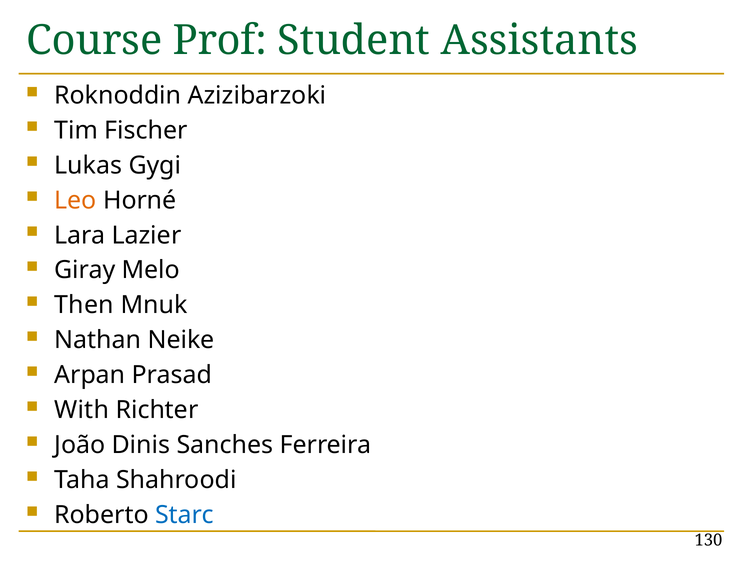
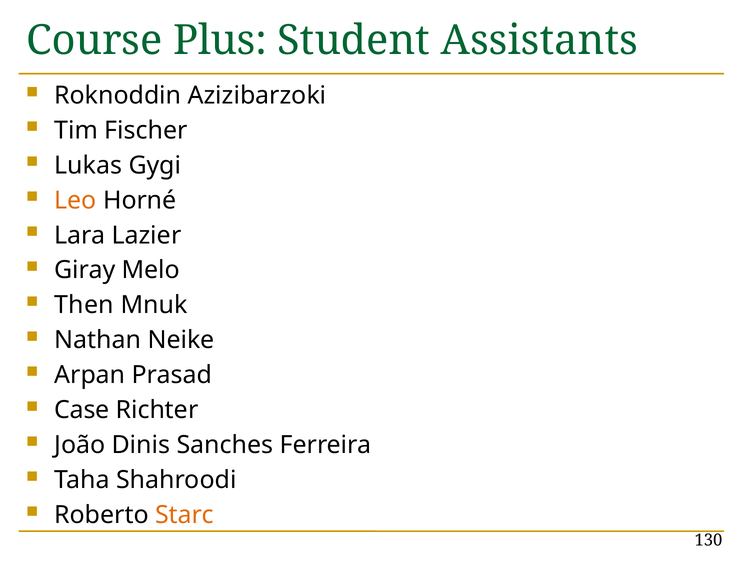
Prof: Prof -> Plus (220, 40)
With: With -> Case (82, 410)
Starc colour: blue -> orange (185, 515)
